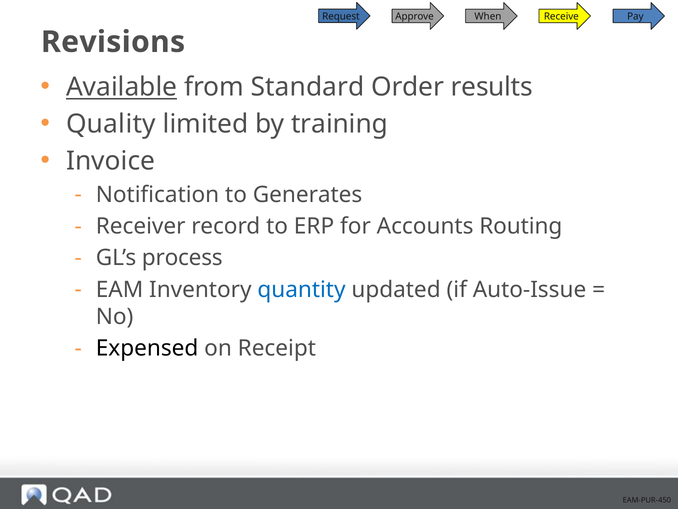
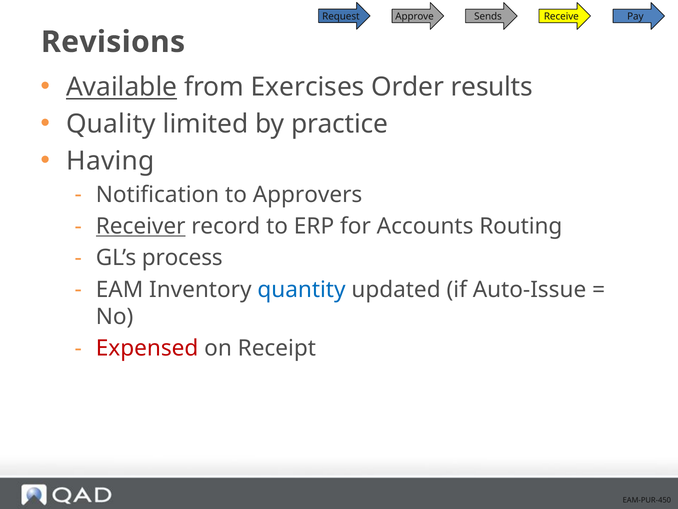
When: When -> Sends (488, 17)
Standard: Standard -> Exercises (308, 87)
training: training -> practice (340, 124)
Invoice: Invoice -> Having (110, 161)
Generates: Generates -> Approvers (308, 194)
Receiver underline: none -> present (141, 226)
Expensed colour: black -> red (147, 348)
